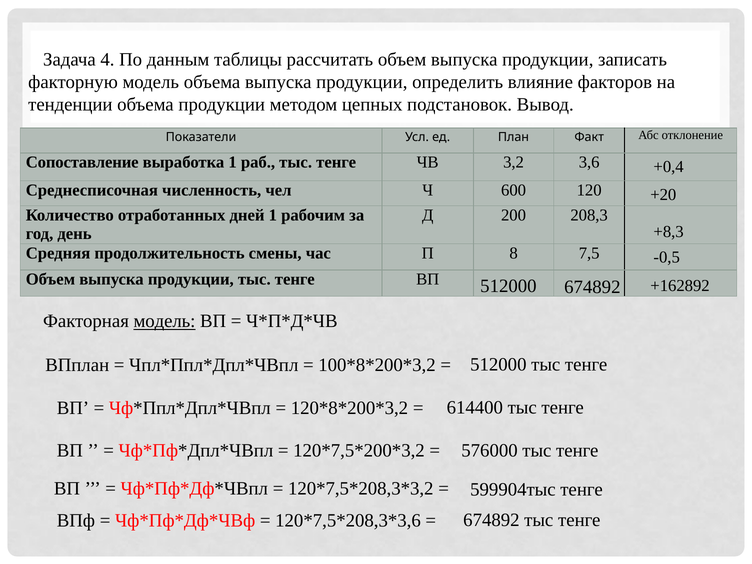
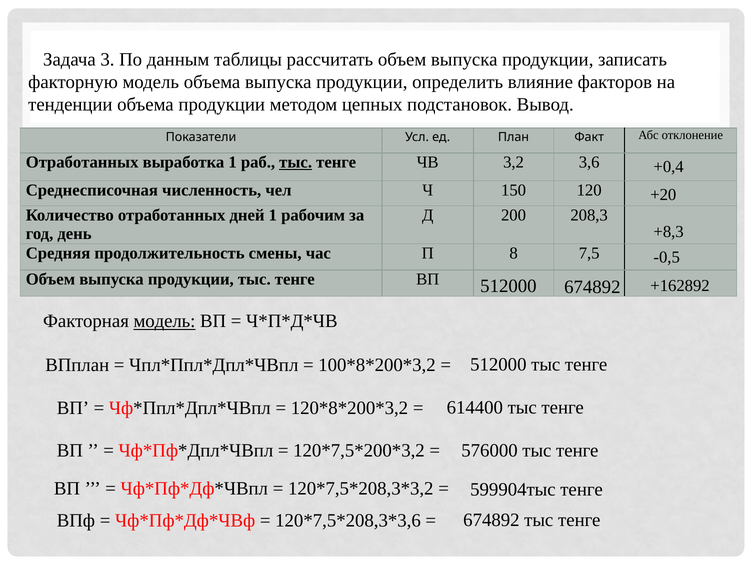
4: 4 -> 3 (107, 59)
Сопоставление: Сопоставление -> Отработанных (82, 162)
тыс underline: none -> present (296, 162)
600: 600 -> 150 (514, 190)
